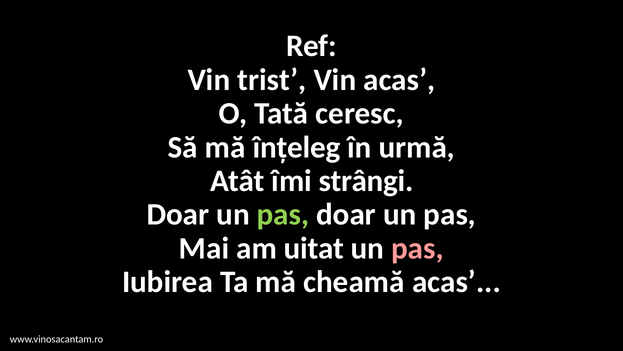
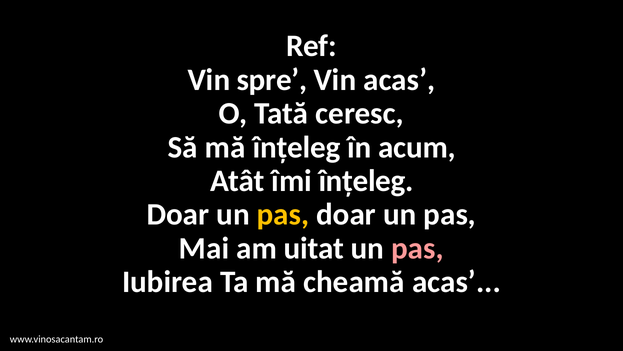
trist: trist -> spre (272, 80)
urmă: urmă -> acum (417, 147)
îmi strângi: strângi -> înțeleg (366, 181)
pas colour: light green -> yellow (283, 214)
